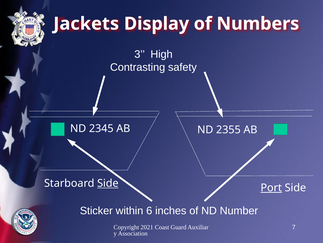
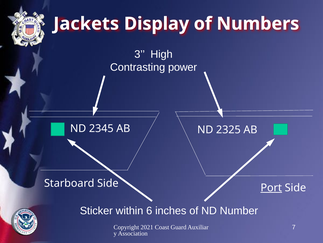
safety: safety -> power (183, 67)
2355: 2355 -> 2325 (228, 130)
Side underline: present -> none (108, 183)
